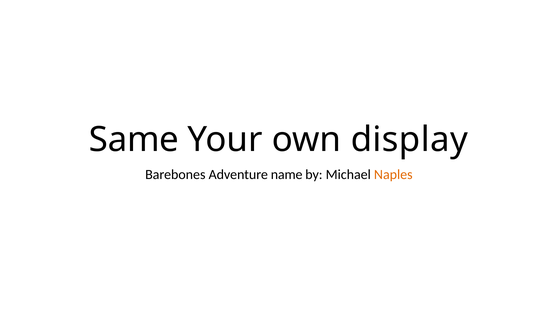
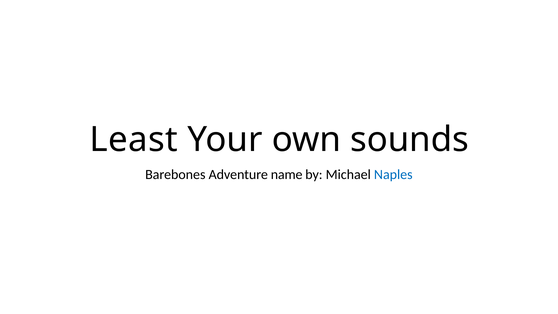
Same: Same -> Least (134, 139)
display: display -> sounds (409, 139)
Naples colour: orange -> blue (393, 174)
